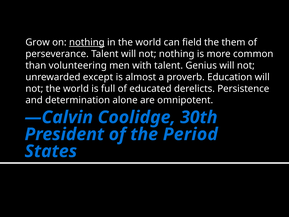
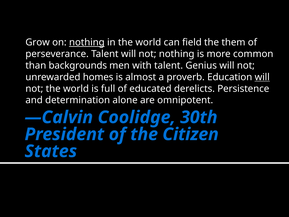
volunteering: volunteering -> backgrounds (78, 65)
except: except -> homes (98, 77)
will underline: none -> present (262, 77)
Period: Period -> Citizen (191, 134)
